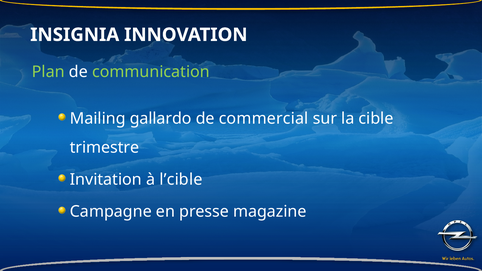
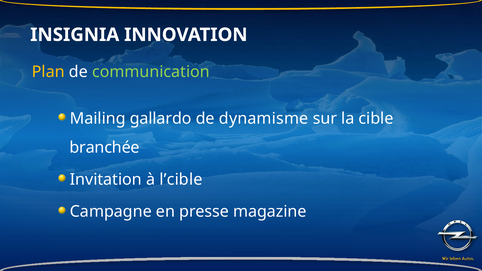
Plan colour: light green -> yellow (48, 72)
commercial: commercial -> dynamisme (264, 119)
trimestre: trimestre -> branchée (105, 147)
